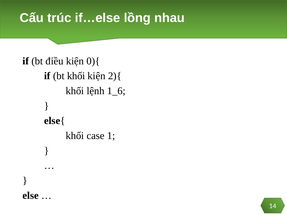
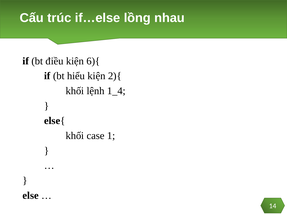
0){: 0){ -> 6){ (93, 61)
bt khối: khối -> hiểu (76, 76)
1_6: 1_6 -> 1_4 (116, 91)
